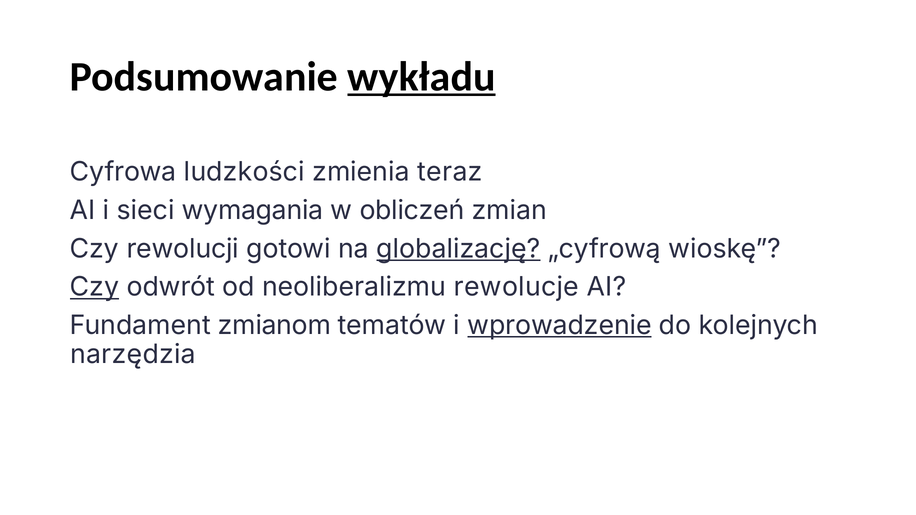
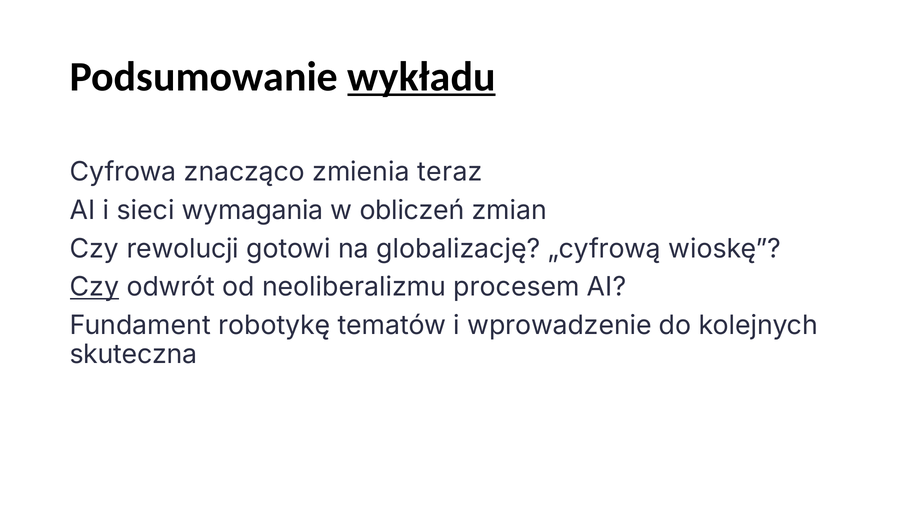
ludzkości: ludzkości -> znacząco (244, 172)
globalizację underline: present -> none (458, 249)
rewolucje: rewolucje -> procesem (517, 287)
zmianom: zmianom -> robotykę (274, 326)
wprowadzenie underline: present -> none (560, 326)
narzędzia: narzędzia -> skuteczna (133, 354)
